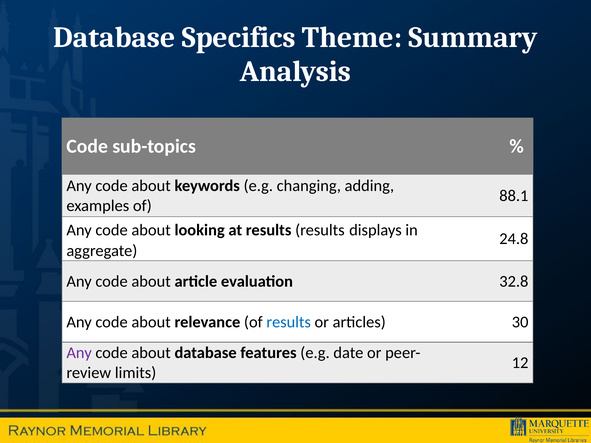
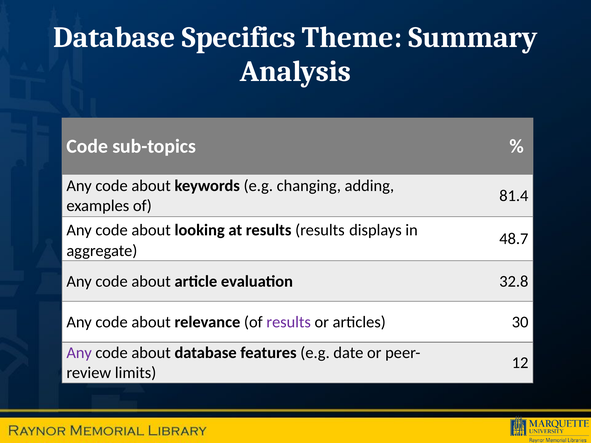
88.1: 88.1 -> 81.4 (514, 196)
24.8: 24.8 -> 48.7 (514, 239)
results colour: blue -> purple (289, 322)
